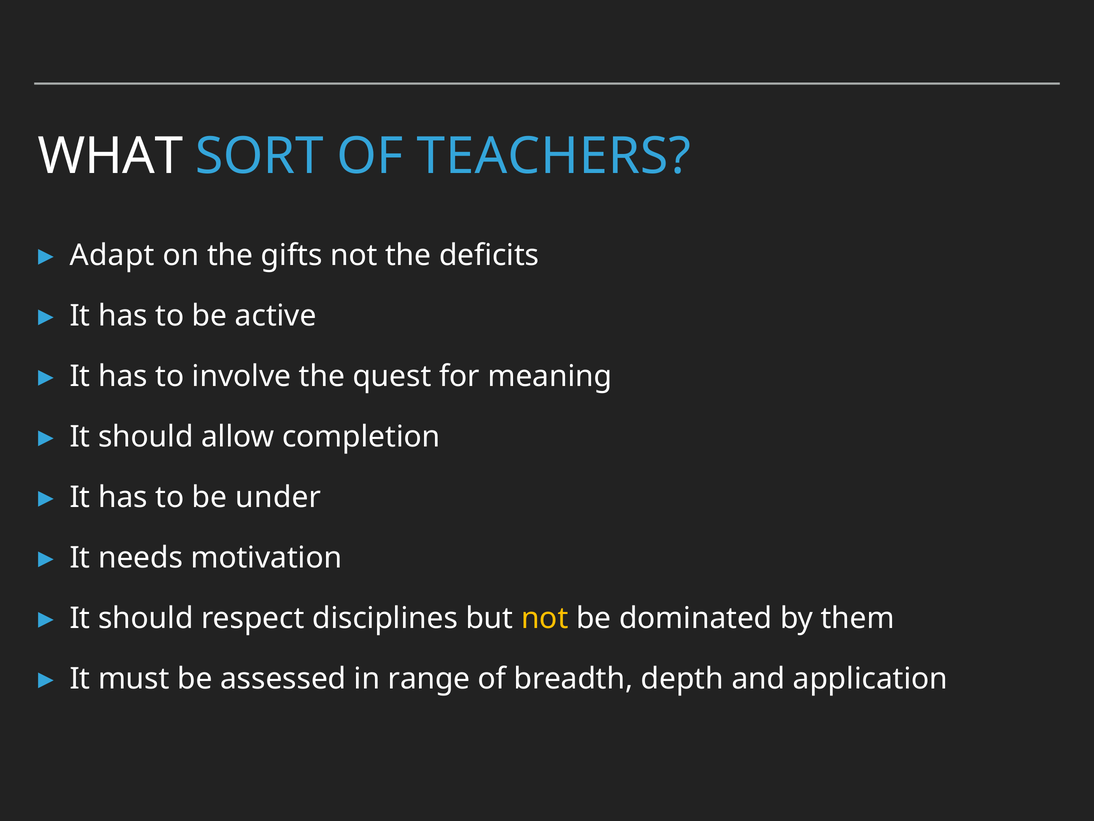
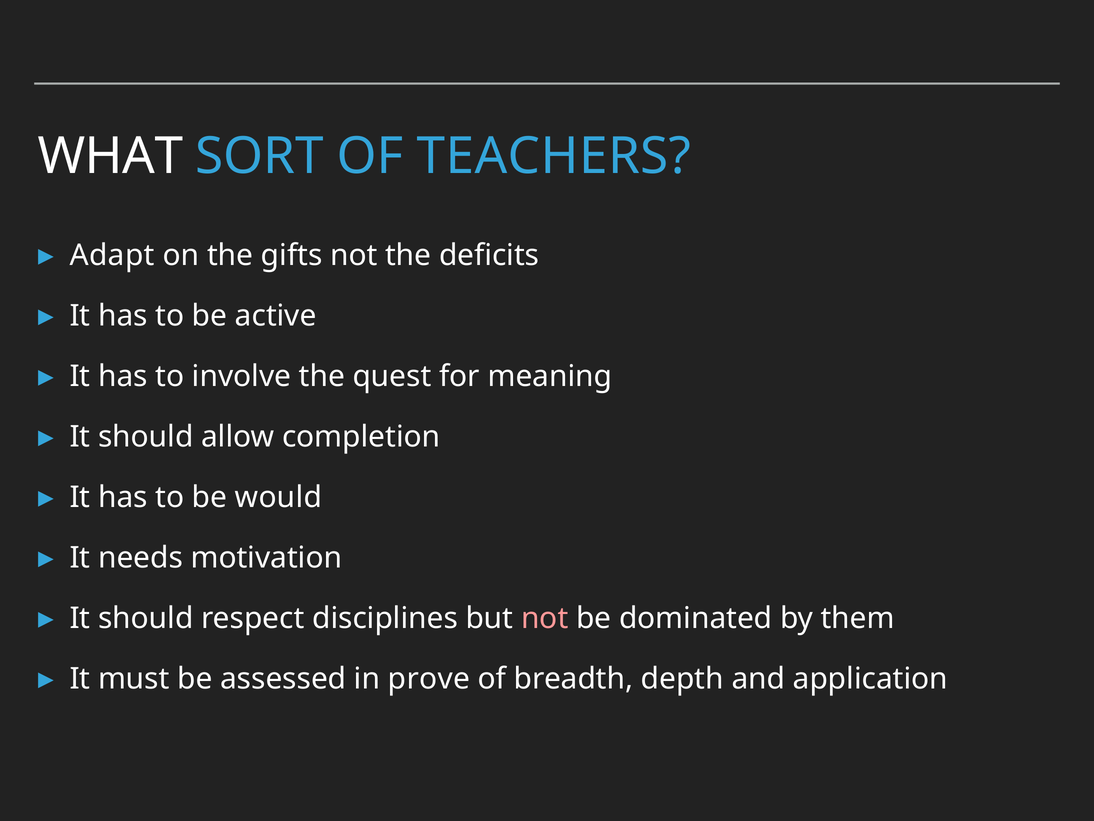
under: under -> would (278, 497)
not colour: yellow -> pink (545, 618)
range: range -> prove (429, 678)
